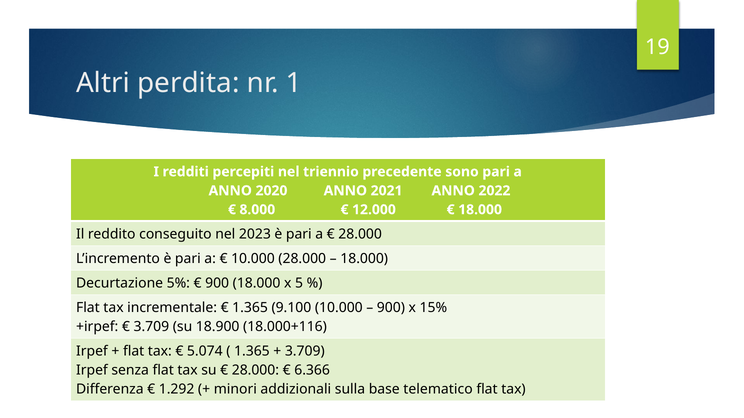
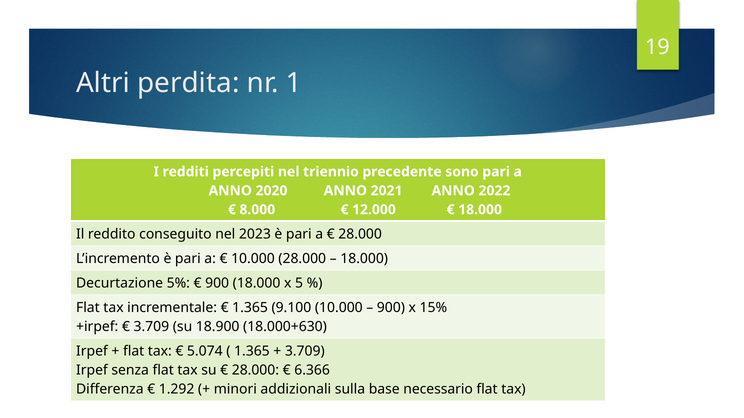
18.000+116: 18.000+116 -> 18.000+630 (285, 327)
telematico: telematico -> necessario (438, 390)
